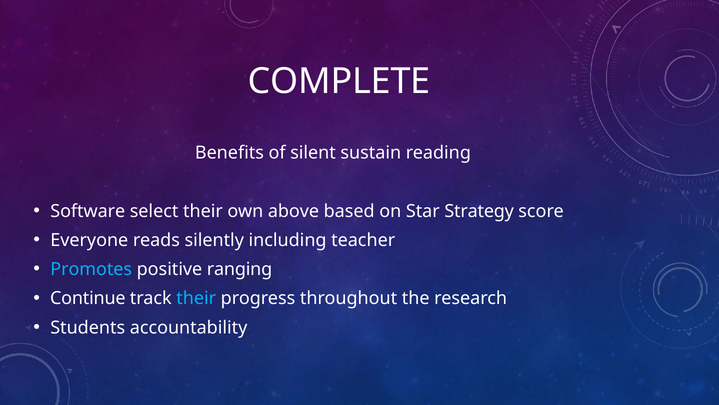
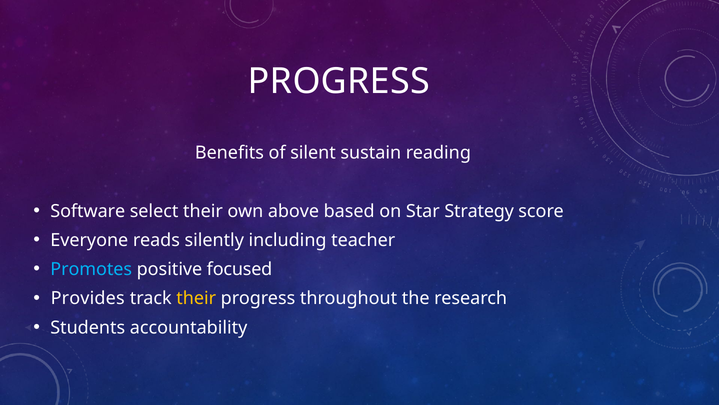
COMPLETE: COMPLETE -> PROGRESS (339, 81)
ranging: ranging -> focused (240, 269)
Continue: Continue -> Provides (88, 298)
their colour: light blue -> yellow (196, 298)
